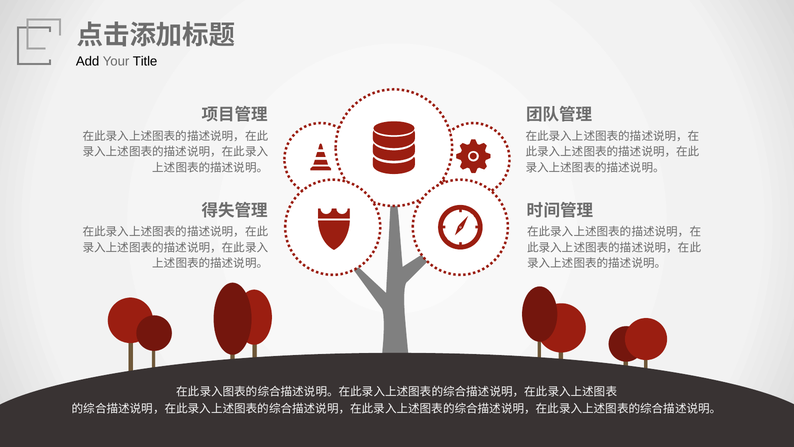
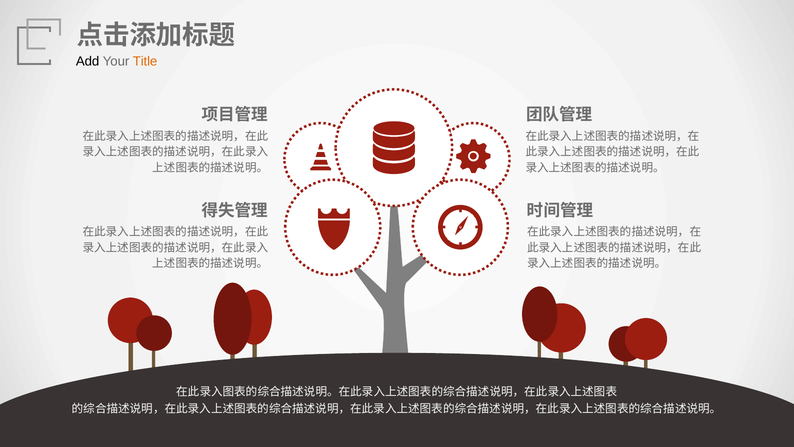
Title colour: black -> orange (145, 61)
